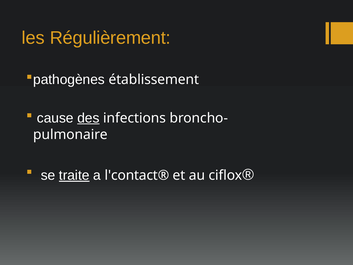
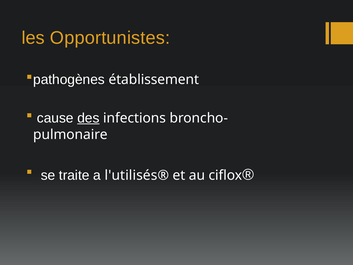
Régulièrement: Régulièrement -> Opportunistes (110, 38)
traite underline: present -> none (74, 175)
l'contact®: l'contact® -> l'utilisés® (137, 175)
